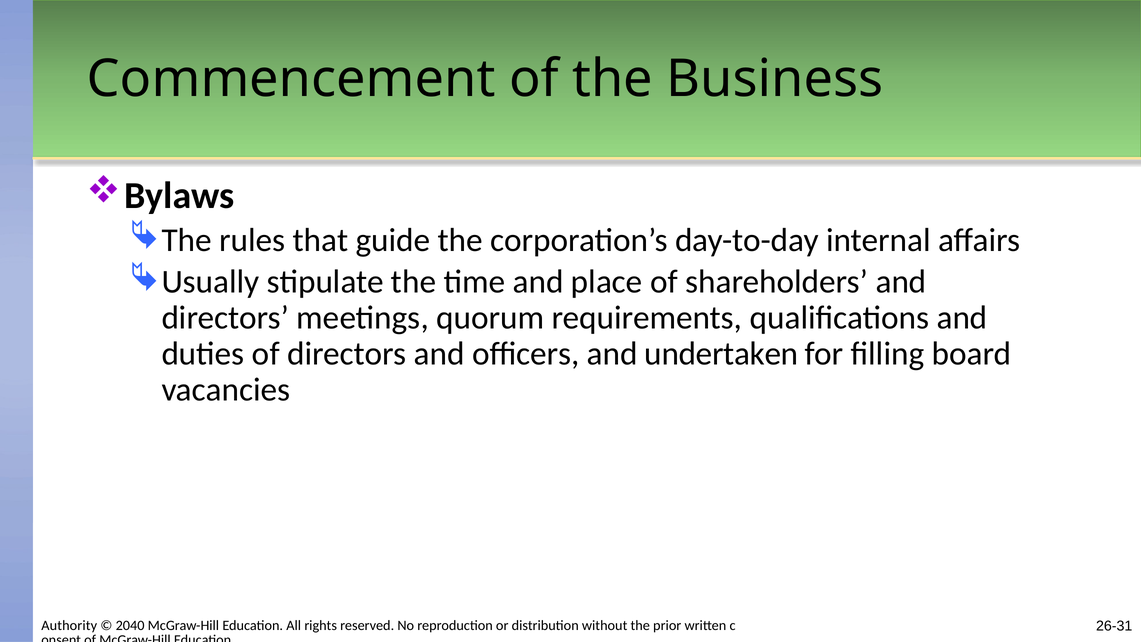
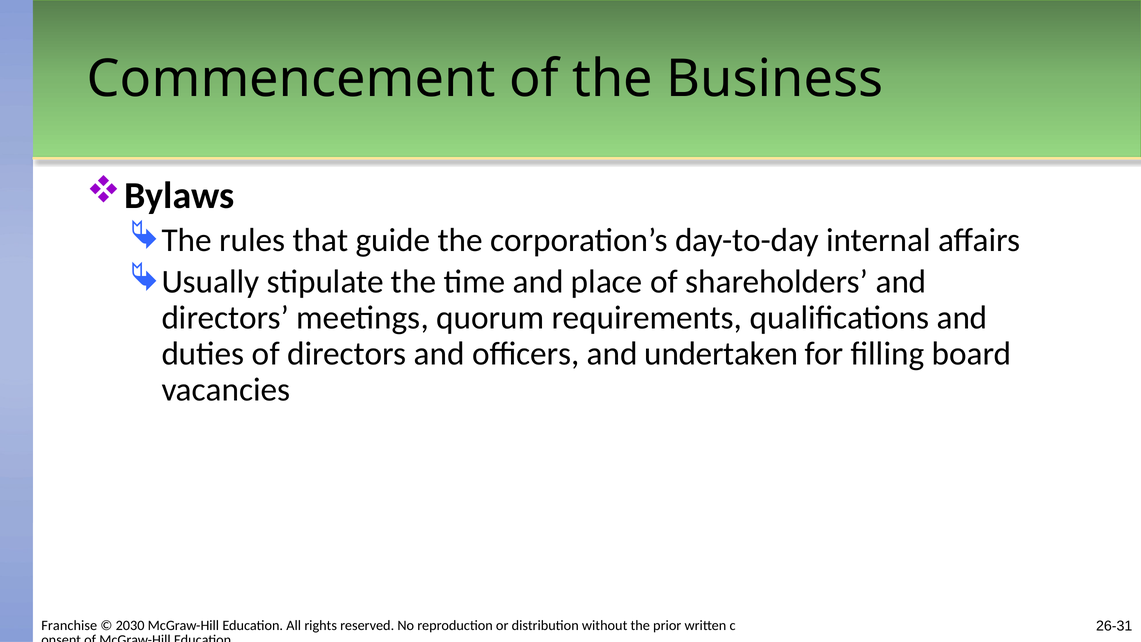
Authority: Authority -> Franchise (69, 626)
2040: 2040 -> 2030 (130, 626)
